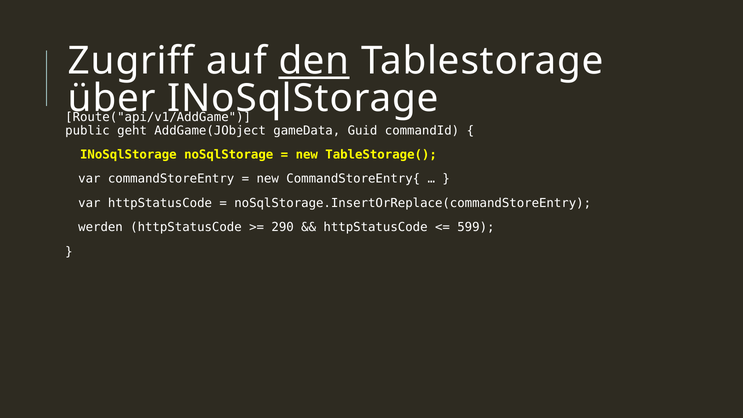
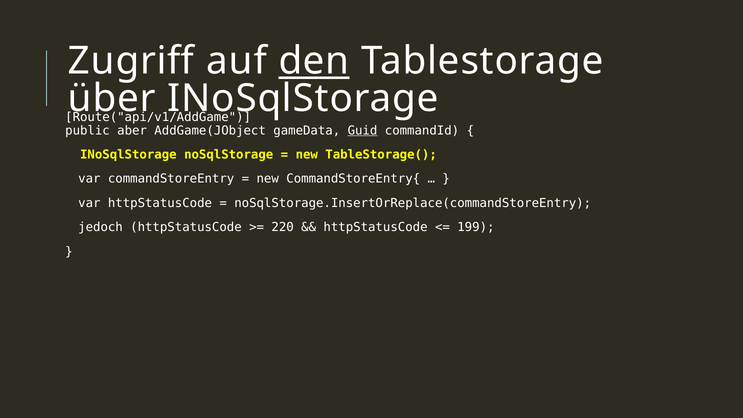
geht: geht -> aber (132, 130)
Guid underline: none -> present (363, 130)
werden: werden -> jedoch (101, 227)
290: 290 -> 220 (283, 227)
599: 599 -> 199 (476, 227)
